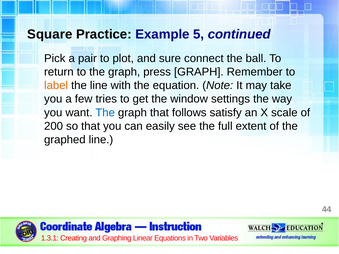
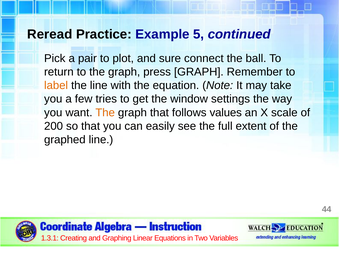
Square: Square -> Reread (50, 34)
The colour: blue -> orange (105, 113)
satisfy: satisfy -> values (226, 113)
